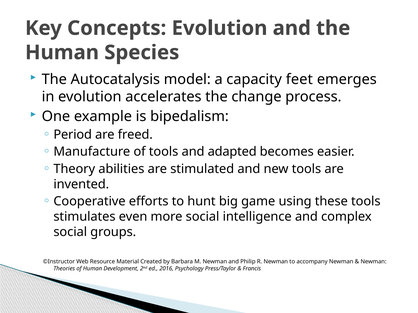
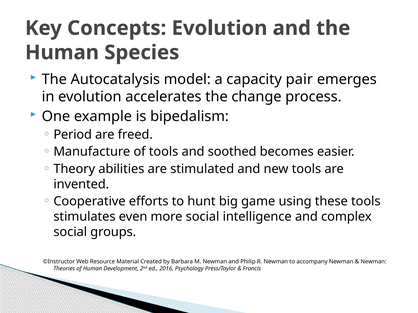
feet: feet -> pair (299, 80)
adapted: adapted -> soothed (232, 152)
